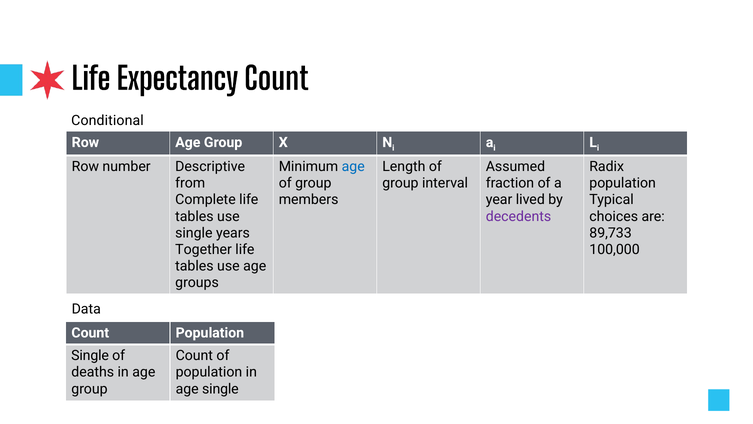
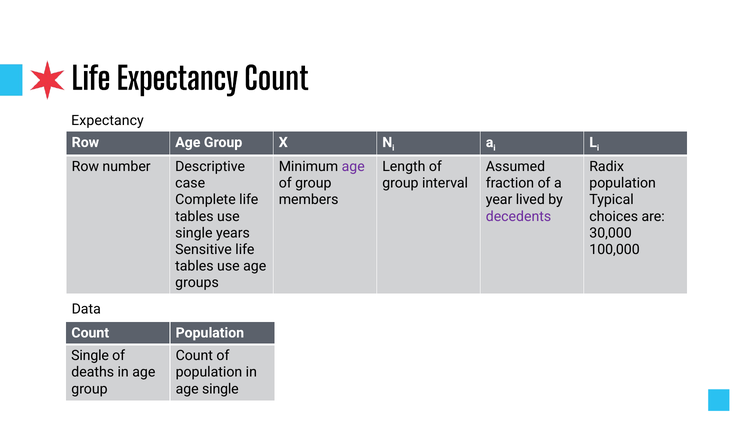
Conditional: Conditional -> Expectancy (108, 120)
age colour: blue -> purple (353, 166)
from: from -> case (190, 183)
89,733: 89,733 -> 30,000 (611, 233)
Together: Together -> Sensitive (204, 249)
